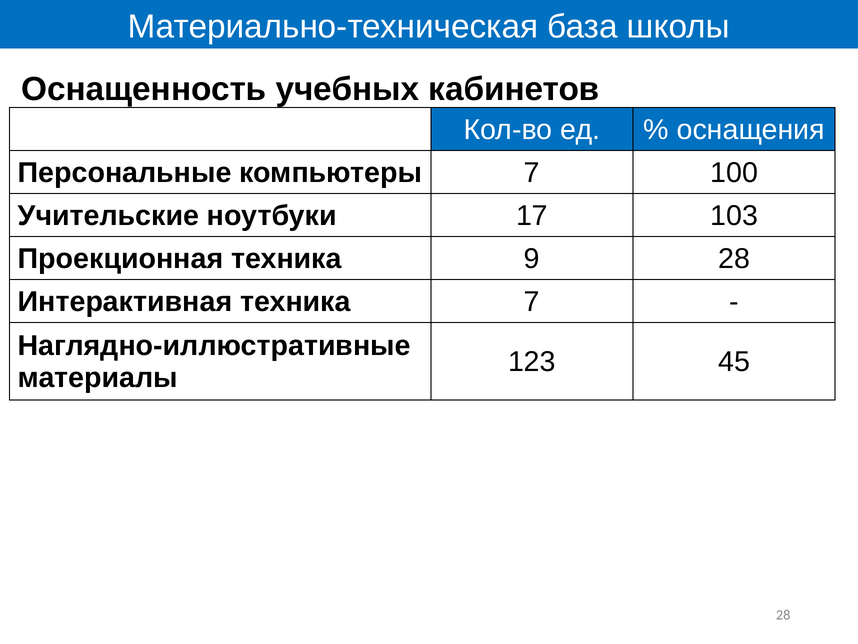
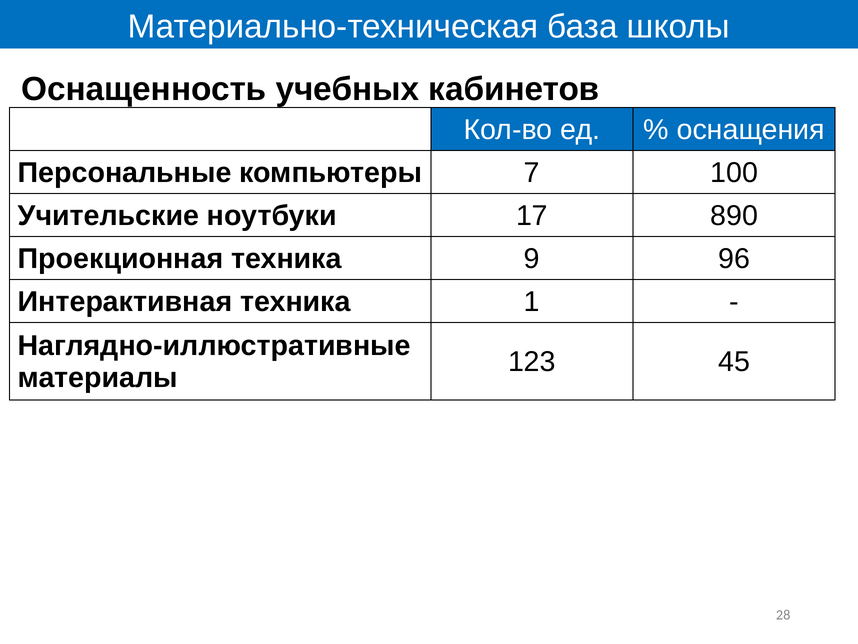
103: 103 -> 890 (734, 215)
9 28: 28 -> 96 (734, 258)
техника 7: 7 -> 1 (532, 301)
